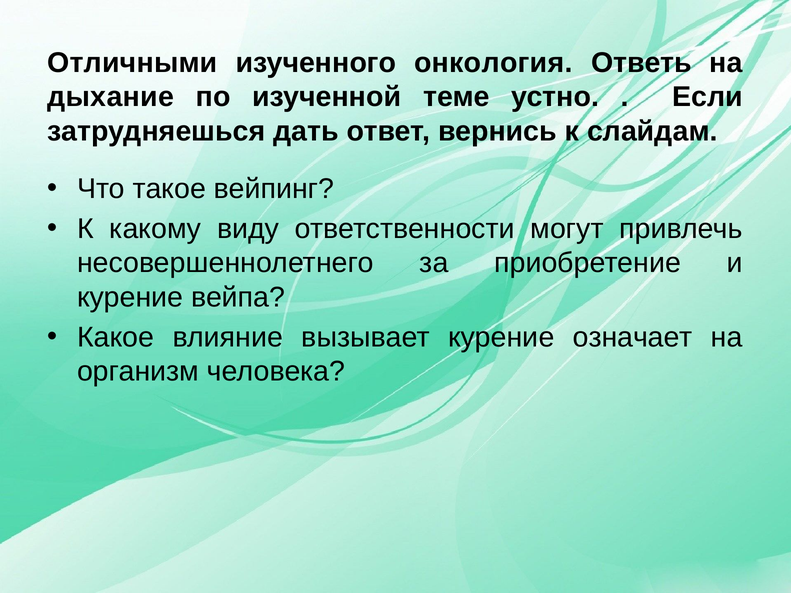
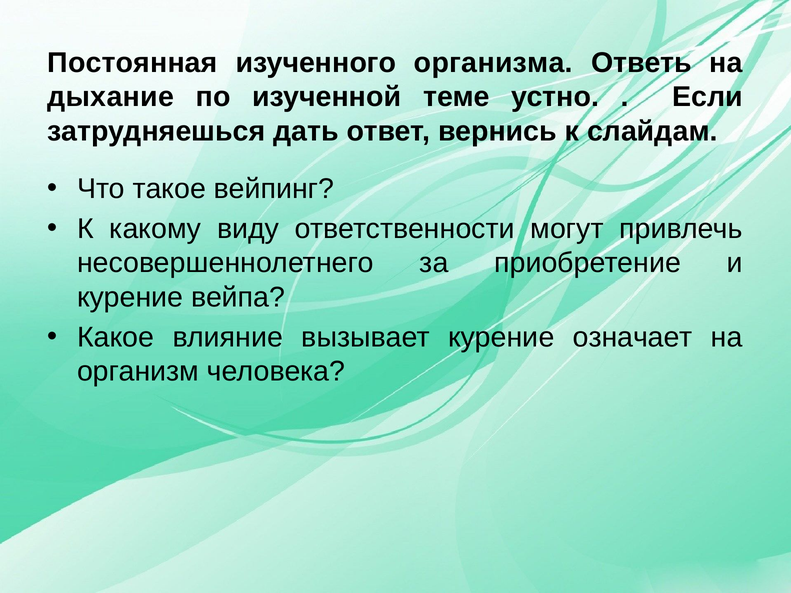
Отличными: Отличными -> Постоянная (133, 63)
онкология: онкология -> организма (493, 63)
